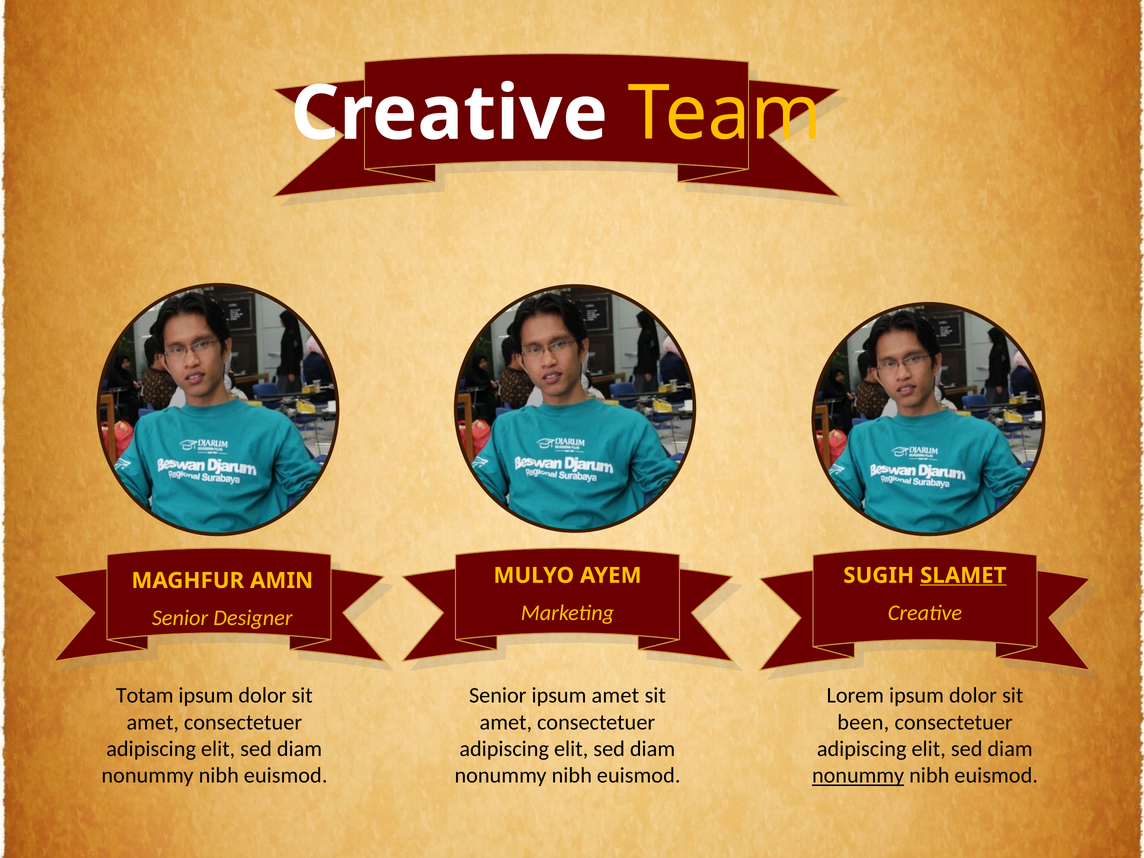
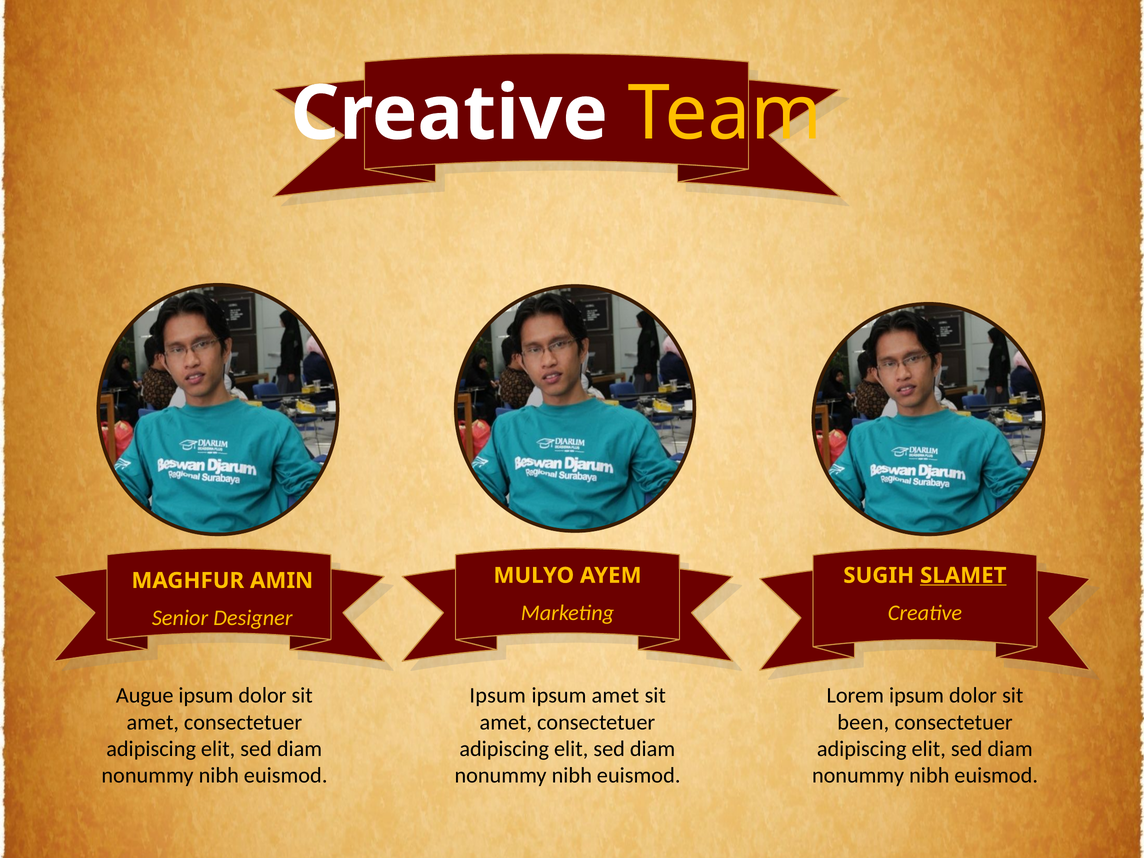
Totam: Totam -> Augue (145, 695)
Senior: Senior -> Ipsum (498, 695)
nonummy underline: present -> none (858, 776)
